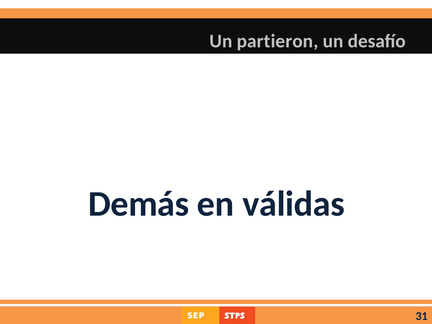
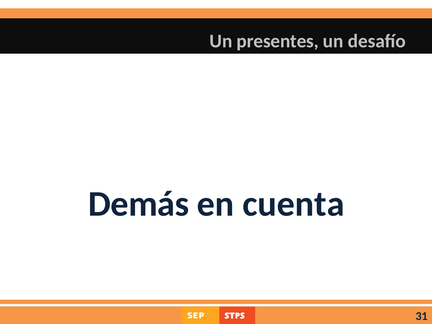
partieron: partieron -> presentes (278, 41)
válidas: válidas -> cuenta (293, 204)
